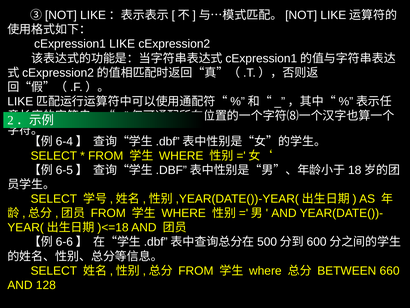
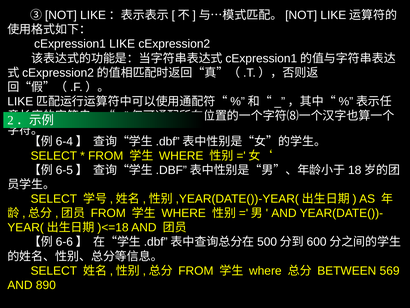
660: 660 -> 569 (390, 270)
128: 128 -> 890 (46, 285)
